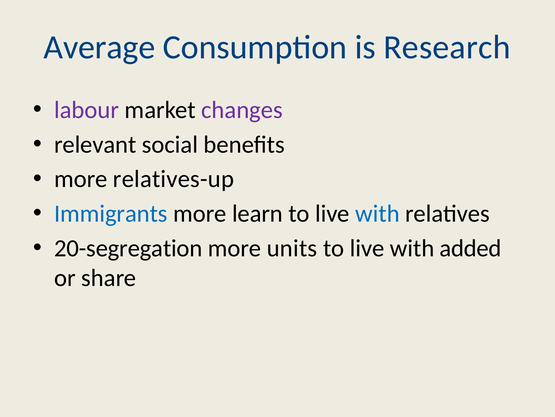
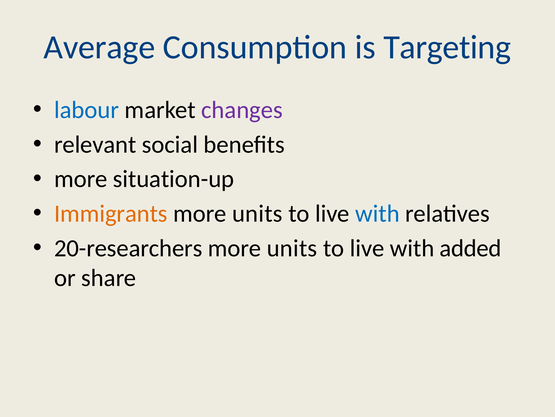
Research: Research -> Targeting (447, 47)
labour colour: purple -> blue (87, 110)
relatives-up: relatives-up -> situation-up (174, 179)
Immigrants colour: blue -> orange (111, 213)
learn: learn -> units (257, 213)
20-segregation: 20-segregation -> 20-researchers (128, 248)
